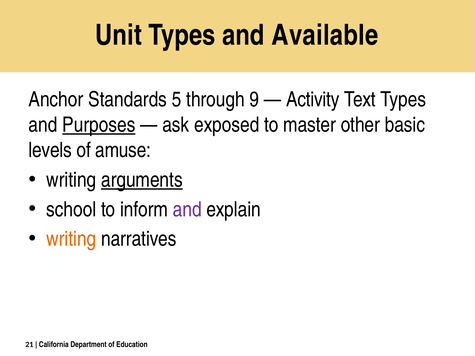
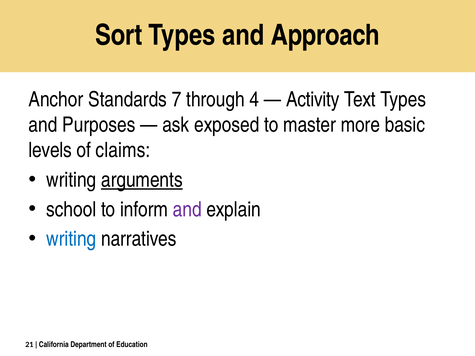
Unit: Unit -> Sort (119, 35)
Available: Available -> Approach (325, 35)
5: 5 -> 7 (177, 100)
9: 9 -> 4 (254, 100)
Purposes underline: present -> none (99, 125)
other: other -> more (360, 125)
amuse: amuse -> claims (123, 150)
writing colour: orange -> blue (71, 239)
